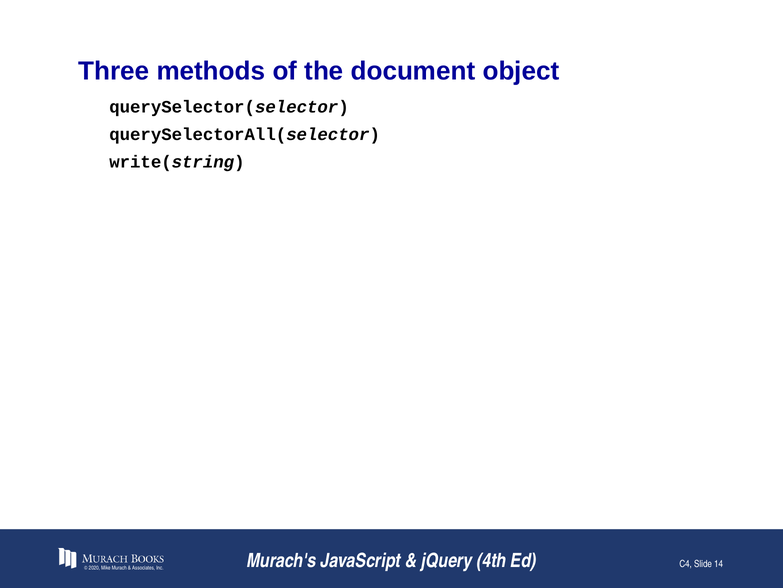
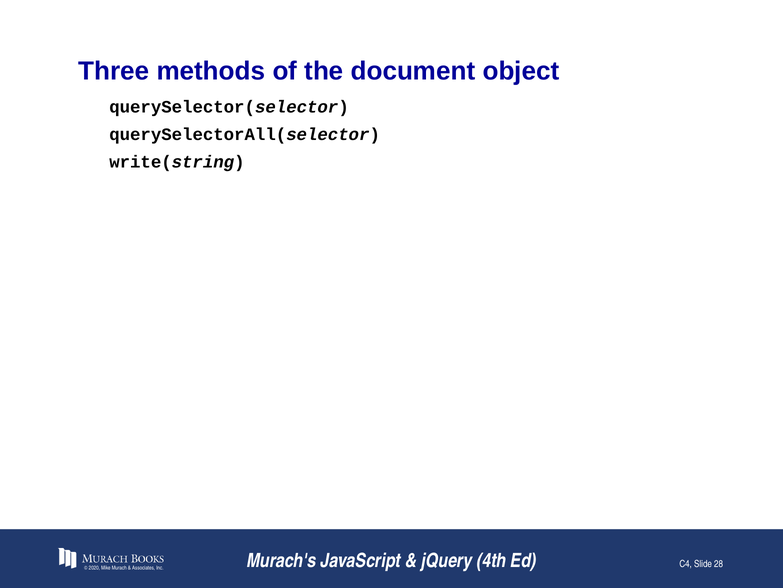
14: 14 -> 28 (719, 563)
